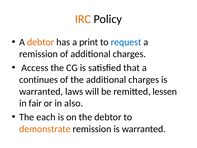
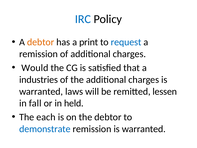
IRC colour: orange -> blue (83, 19)
Access: Access -> Would (35, 68)
continues: continues -> industries (39, 79)
fair: fair -> fall (35, 103)
also: also -> held (74, 103)
demonstrate colour: orange -> blue (45, 129)
